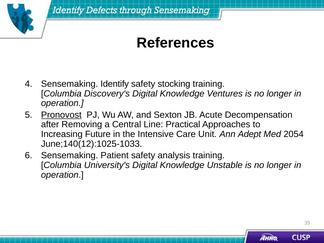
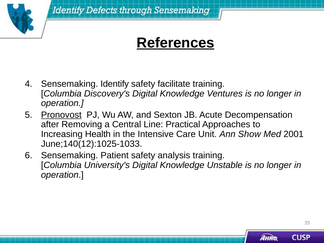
References underline: none -> present (175, 43)
stocking: stocking -> facilitate (174, 84)
Future: Future -> Health (98, 134)
Adept: Adept -> Show (249, 134)
2054: 2054 -> 2001 (294, 134)
